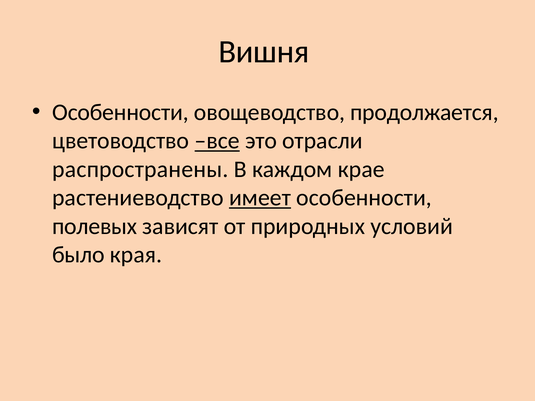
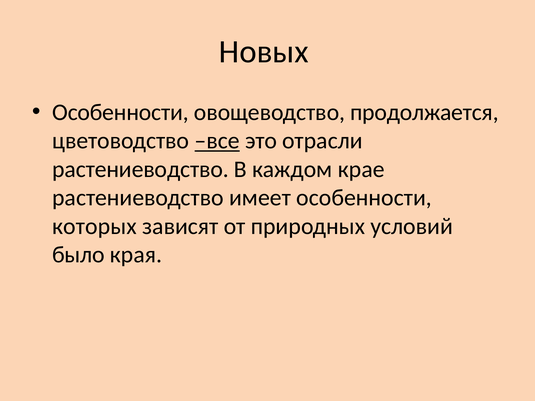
Вишня: Вишня -> Новых (264, 52)
распространены: распространены -> растениеводство (140, 169)
имеет underline: present -> none (260, 198)
полевых: полевых -> которых (94, 226)
